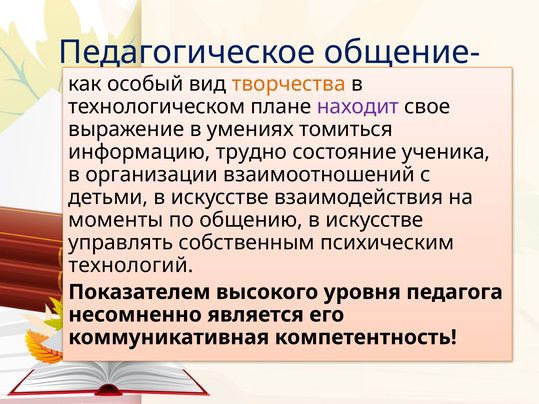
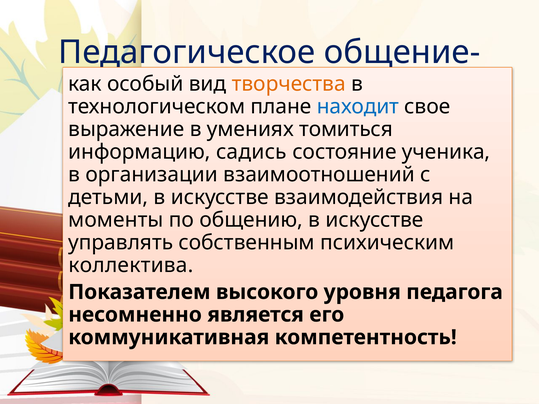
находит colour: purple -> blue (358, 107)
трудно: трудно -> садись (251, 152)
технологий: технологий -> коллектива (131, 265)
